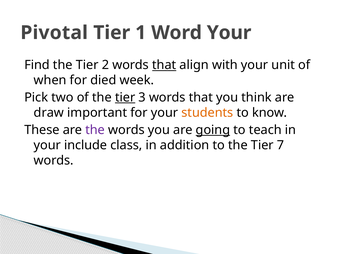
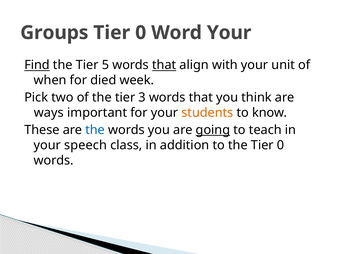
Pivotal: Pivotal -> Groups (54, 33)
1: 1 -> 0 (141, 33)
Find underline: none -> present (37, 65)
2: 2 -> 5 (105, 65)
tier underline: present -> none (125, 97)
draw: draw -> ways (49, 112)
the colour: purple -> blue (95, 130)
include: include -> speech (86, 145)
the Tier 7: 7 -> 0 (281, 145)
